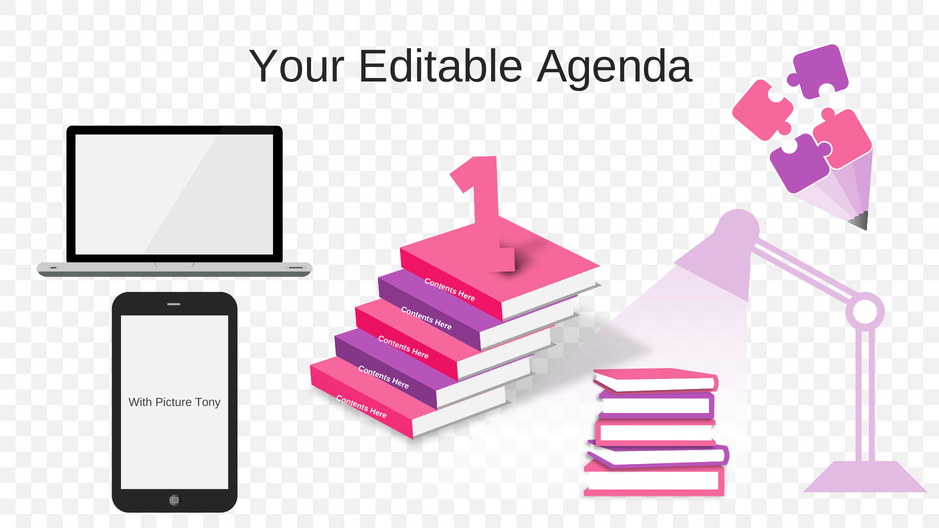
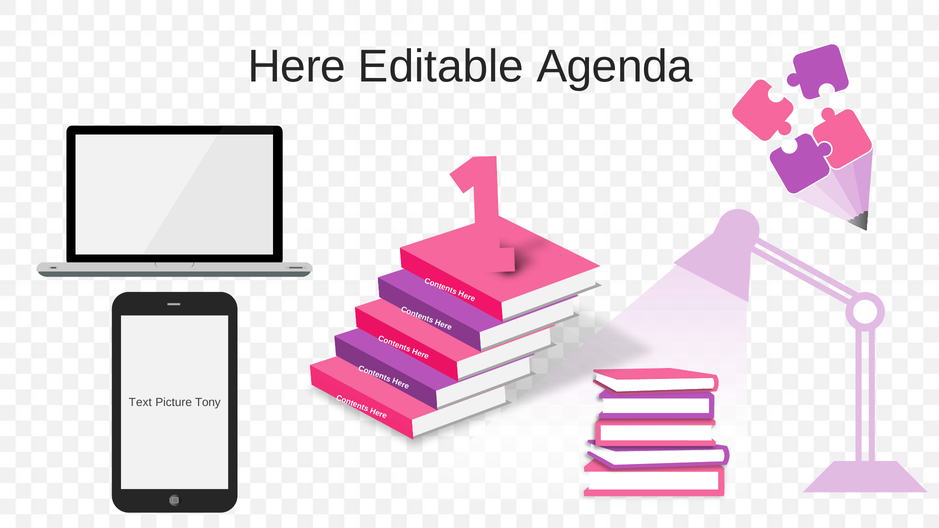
Your: Your -> Here (297, 67)
With: With -> Text (140, 402)
